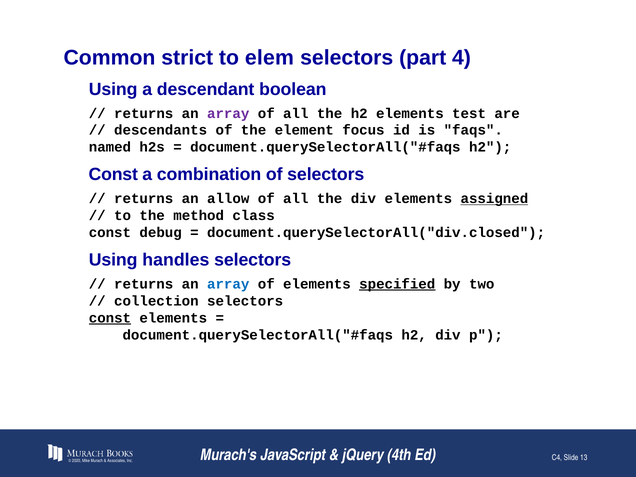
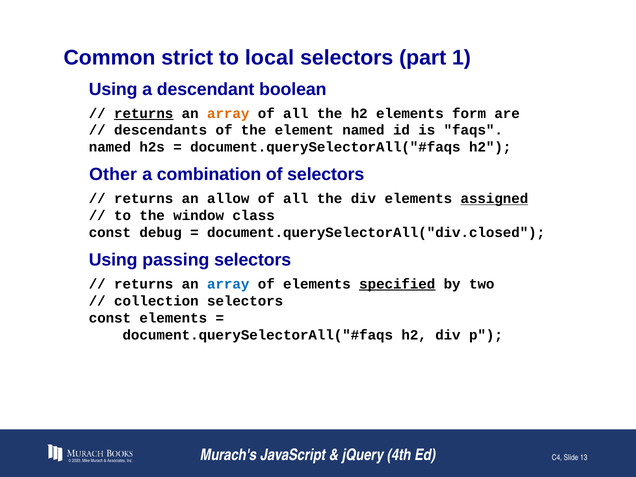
elem: elem -> local (269, 58)
4: 4 -> 1 (461, 58)
returns underline: none -> present (144, 113)
array colour: purple -> orange (228, 113)
test: test -> form (469, 113)
element focus: focus -> named (363, 130)
Const: Const -> Other (113, 175)
method: method -> window (199, 216)
handles: handles -> passing (176, 260)
const underline: present -> none (110, 318)
